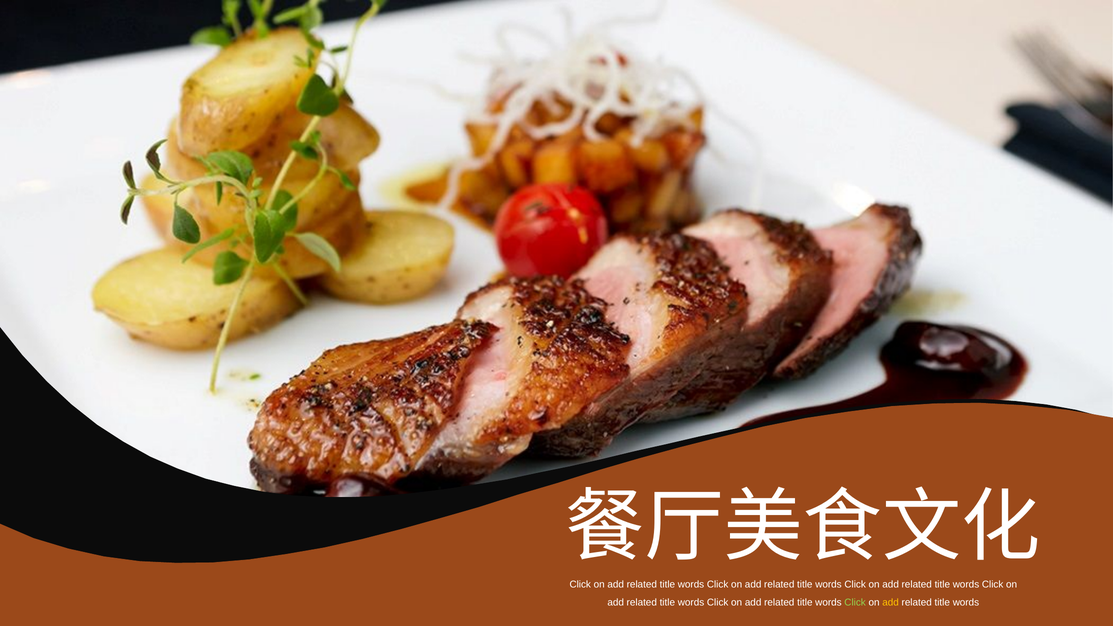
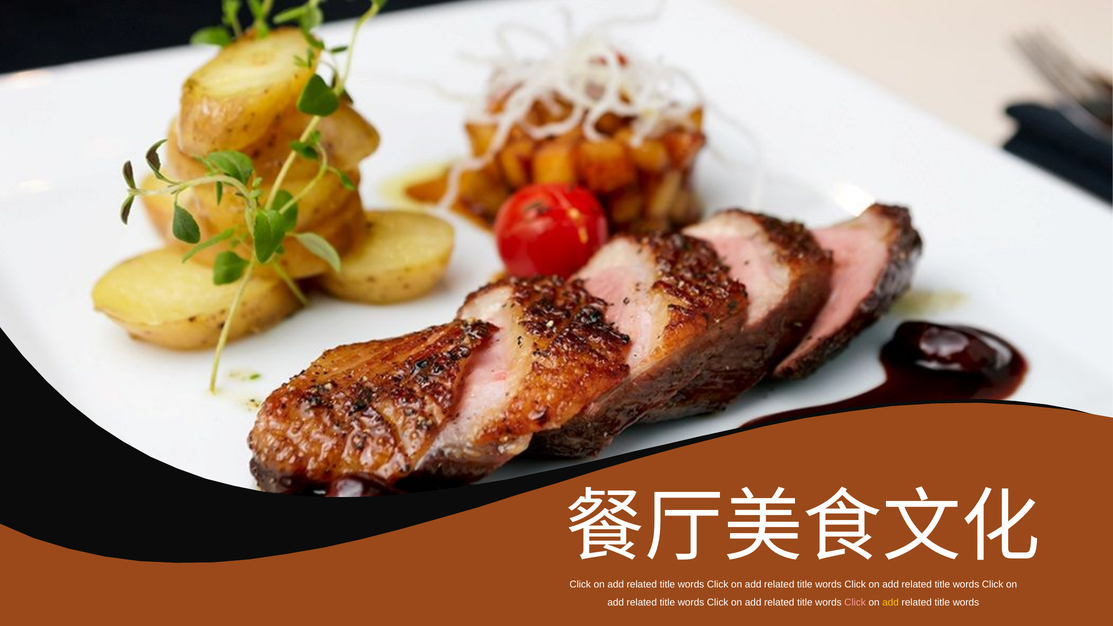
Click colour: light green -> pink (855, 602)
